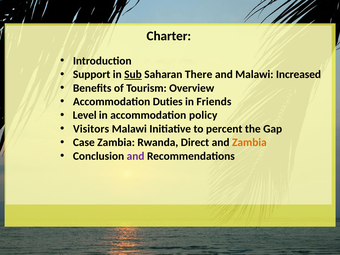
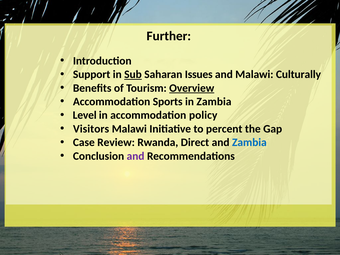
Charter: Charter -> Further (169, 36)
There: There -> Issues (199, 74)
Increased: Increased -> Culturally (298, 74)
Overview underline: none -> present (192, 88)
Duties: Duties -> Sports (168, 102)
in Friends: Friends -> Zambia (214, 102)
Case Zambia: Zambia -> Review (116, 142)
Zambia colour: orange -> blue (249, 142)
